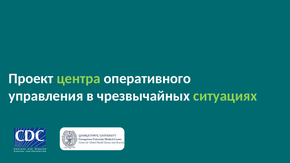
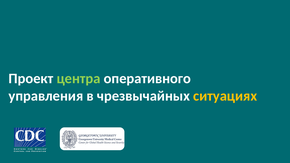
ситуациях colour: light green -> yellow (225, 96)
